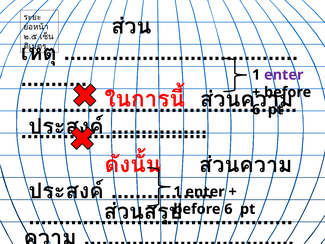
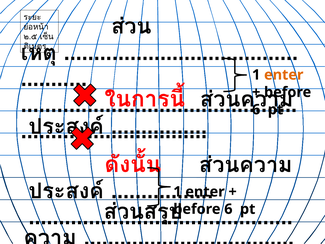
enter colour: purple -> orange (284, 75)
